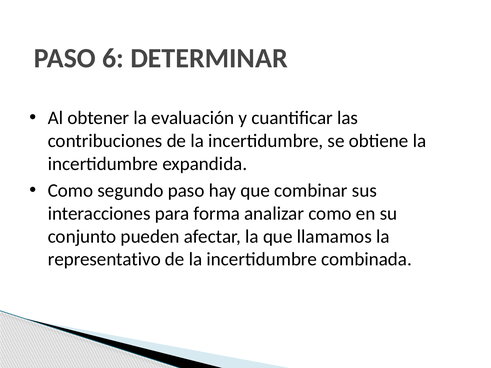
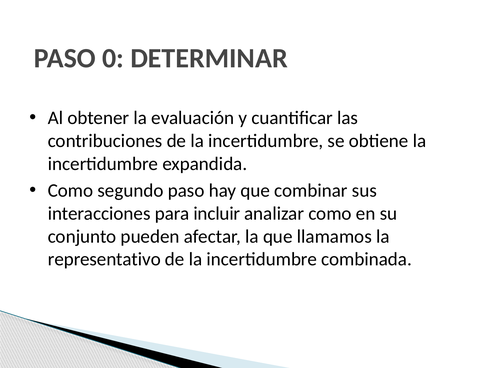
6: 6 -> 0 (113, 58)
forma: forma -> incluir (217, 214)
